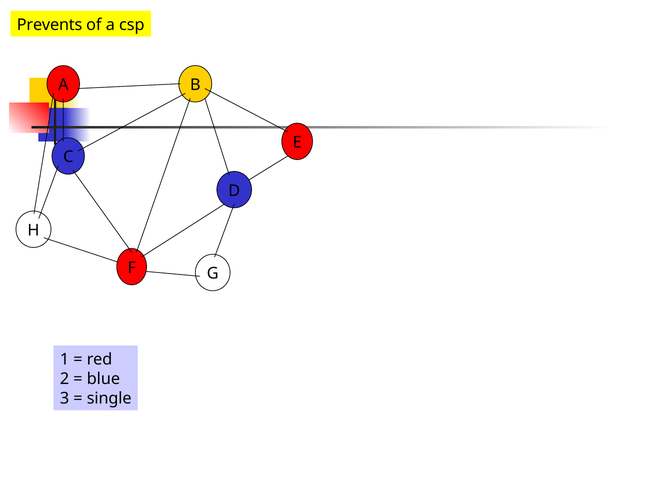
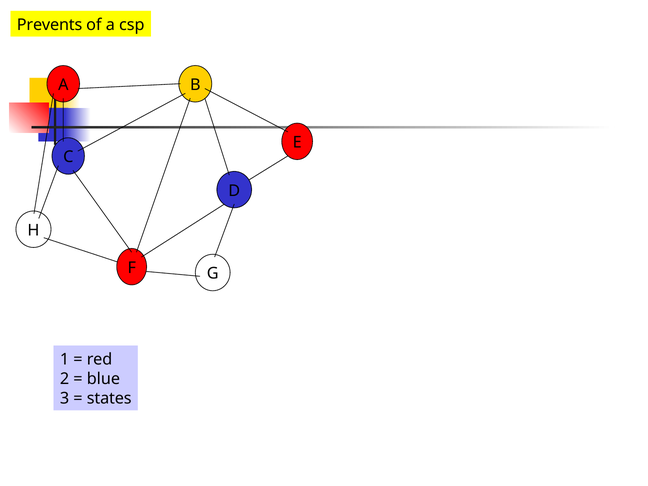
single: single -> states (109, 399)
